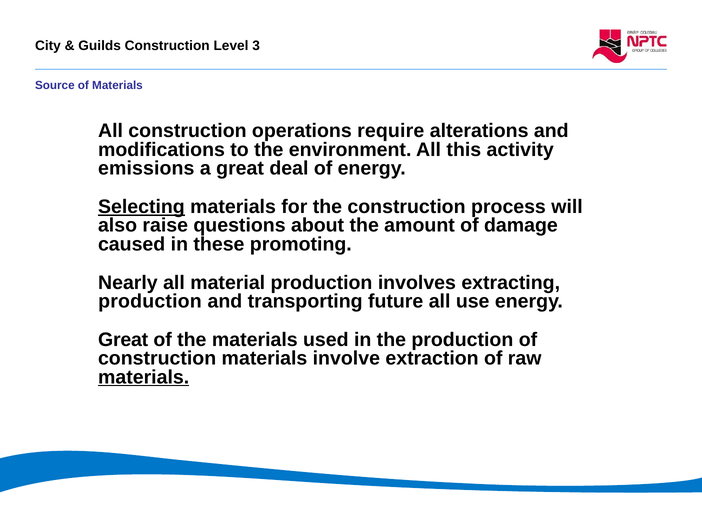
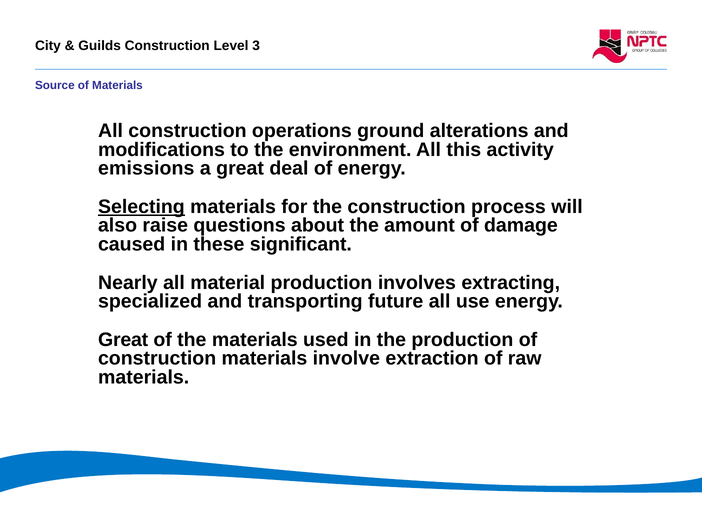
require: require -> ground (391, 131)
promoting: promoting -> significant (301, 244)
production: production -> specialized (150, 301)
materials underline: present -> none (144, 377)
